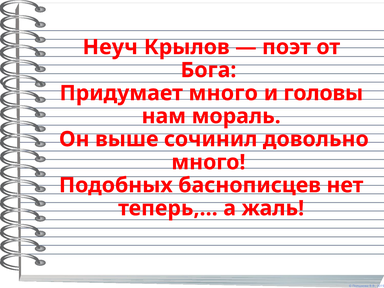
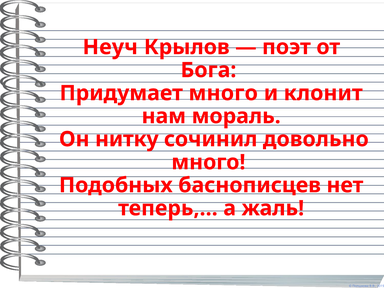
головы: головы -> клонит (323, 93)
выше: выше -> нитку (127, 139)
